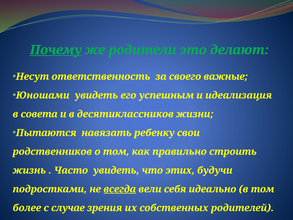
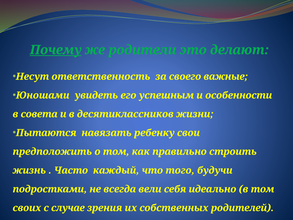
идеализация: идеализация -> особенности (239, 95)
родственников: родственников -> предположить (52, 151)
Часто увидеть: увидеть -> каждый (116, 170)
этих: этих -> того (180, 170)
всегда underline: present -> none (120, 189)
более: более -> своих (27, 208)
